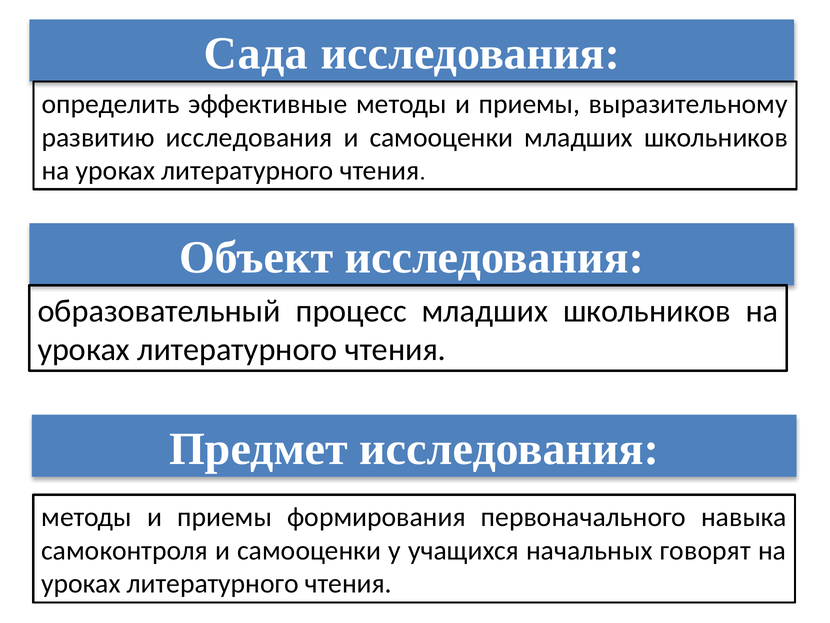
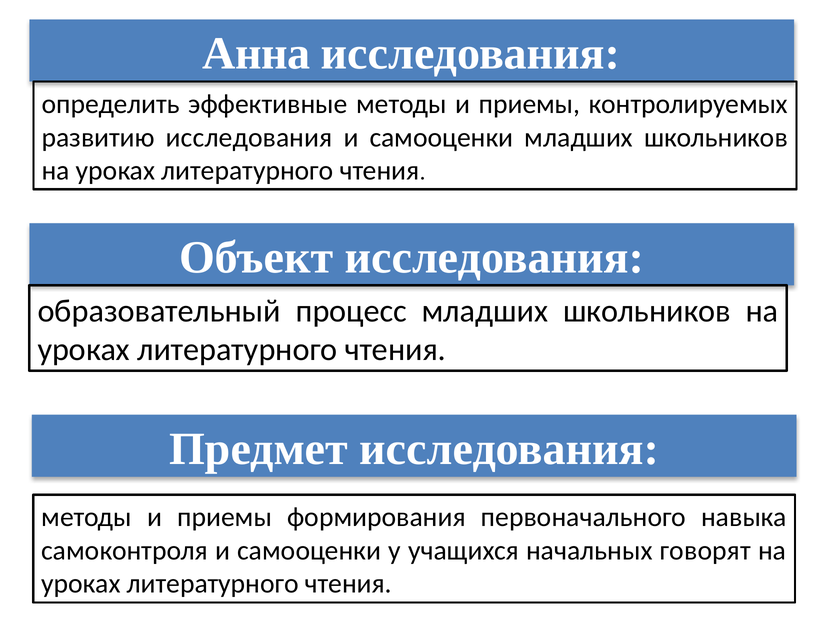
Сада: Сада -> Анна (256, 54)
выразительному: выразительному -> контролируемых (688, 104)
